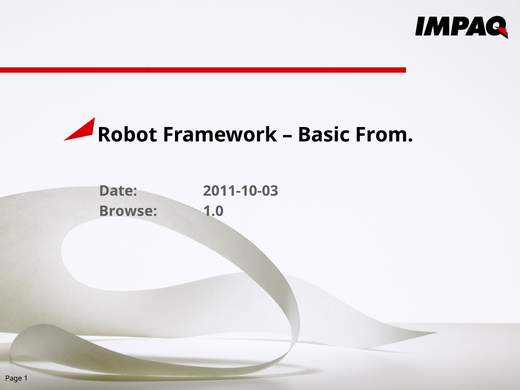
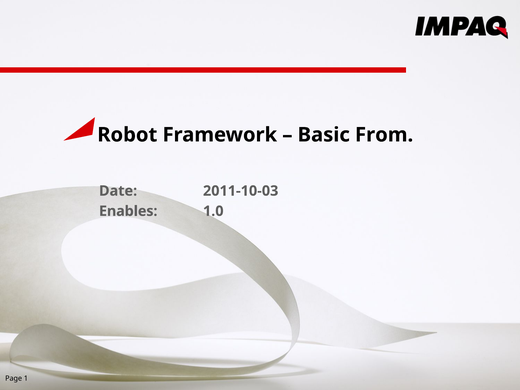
Browse: Browse -> Enables (128, 211)
